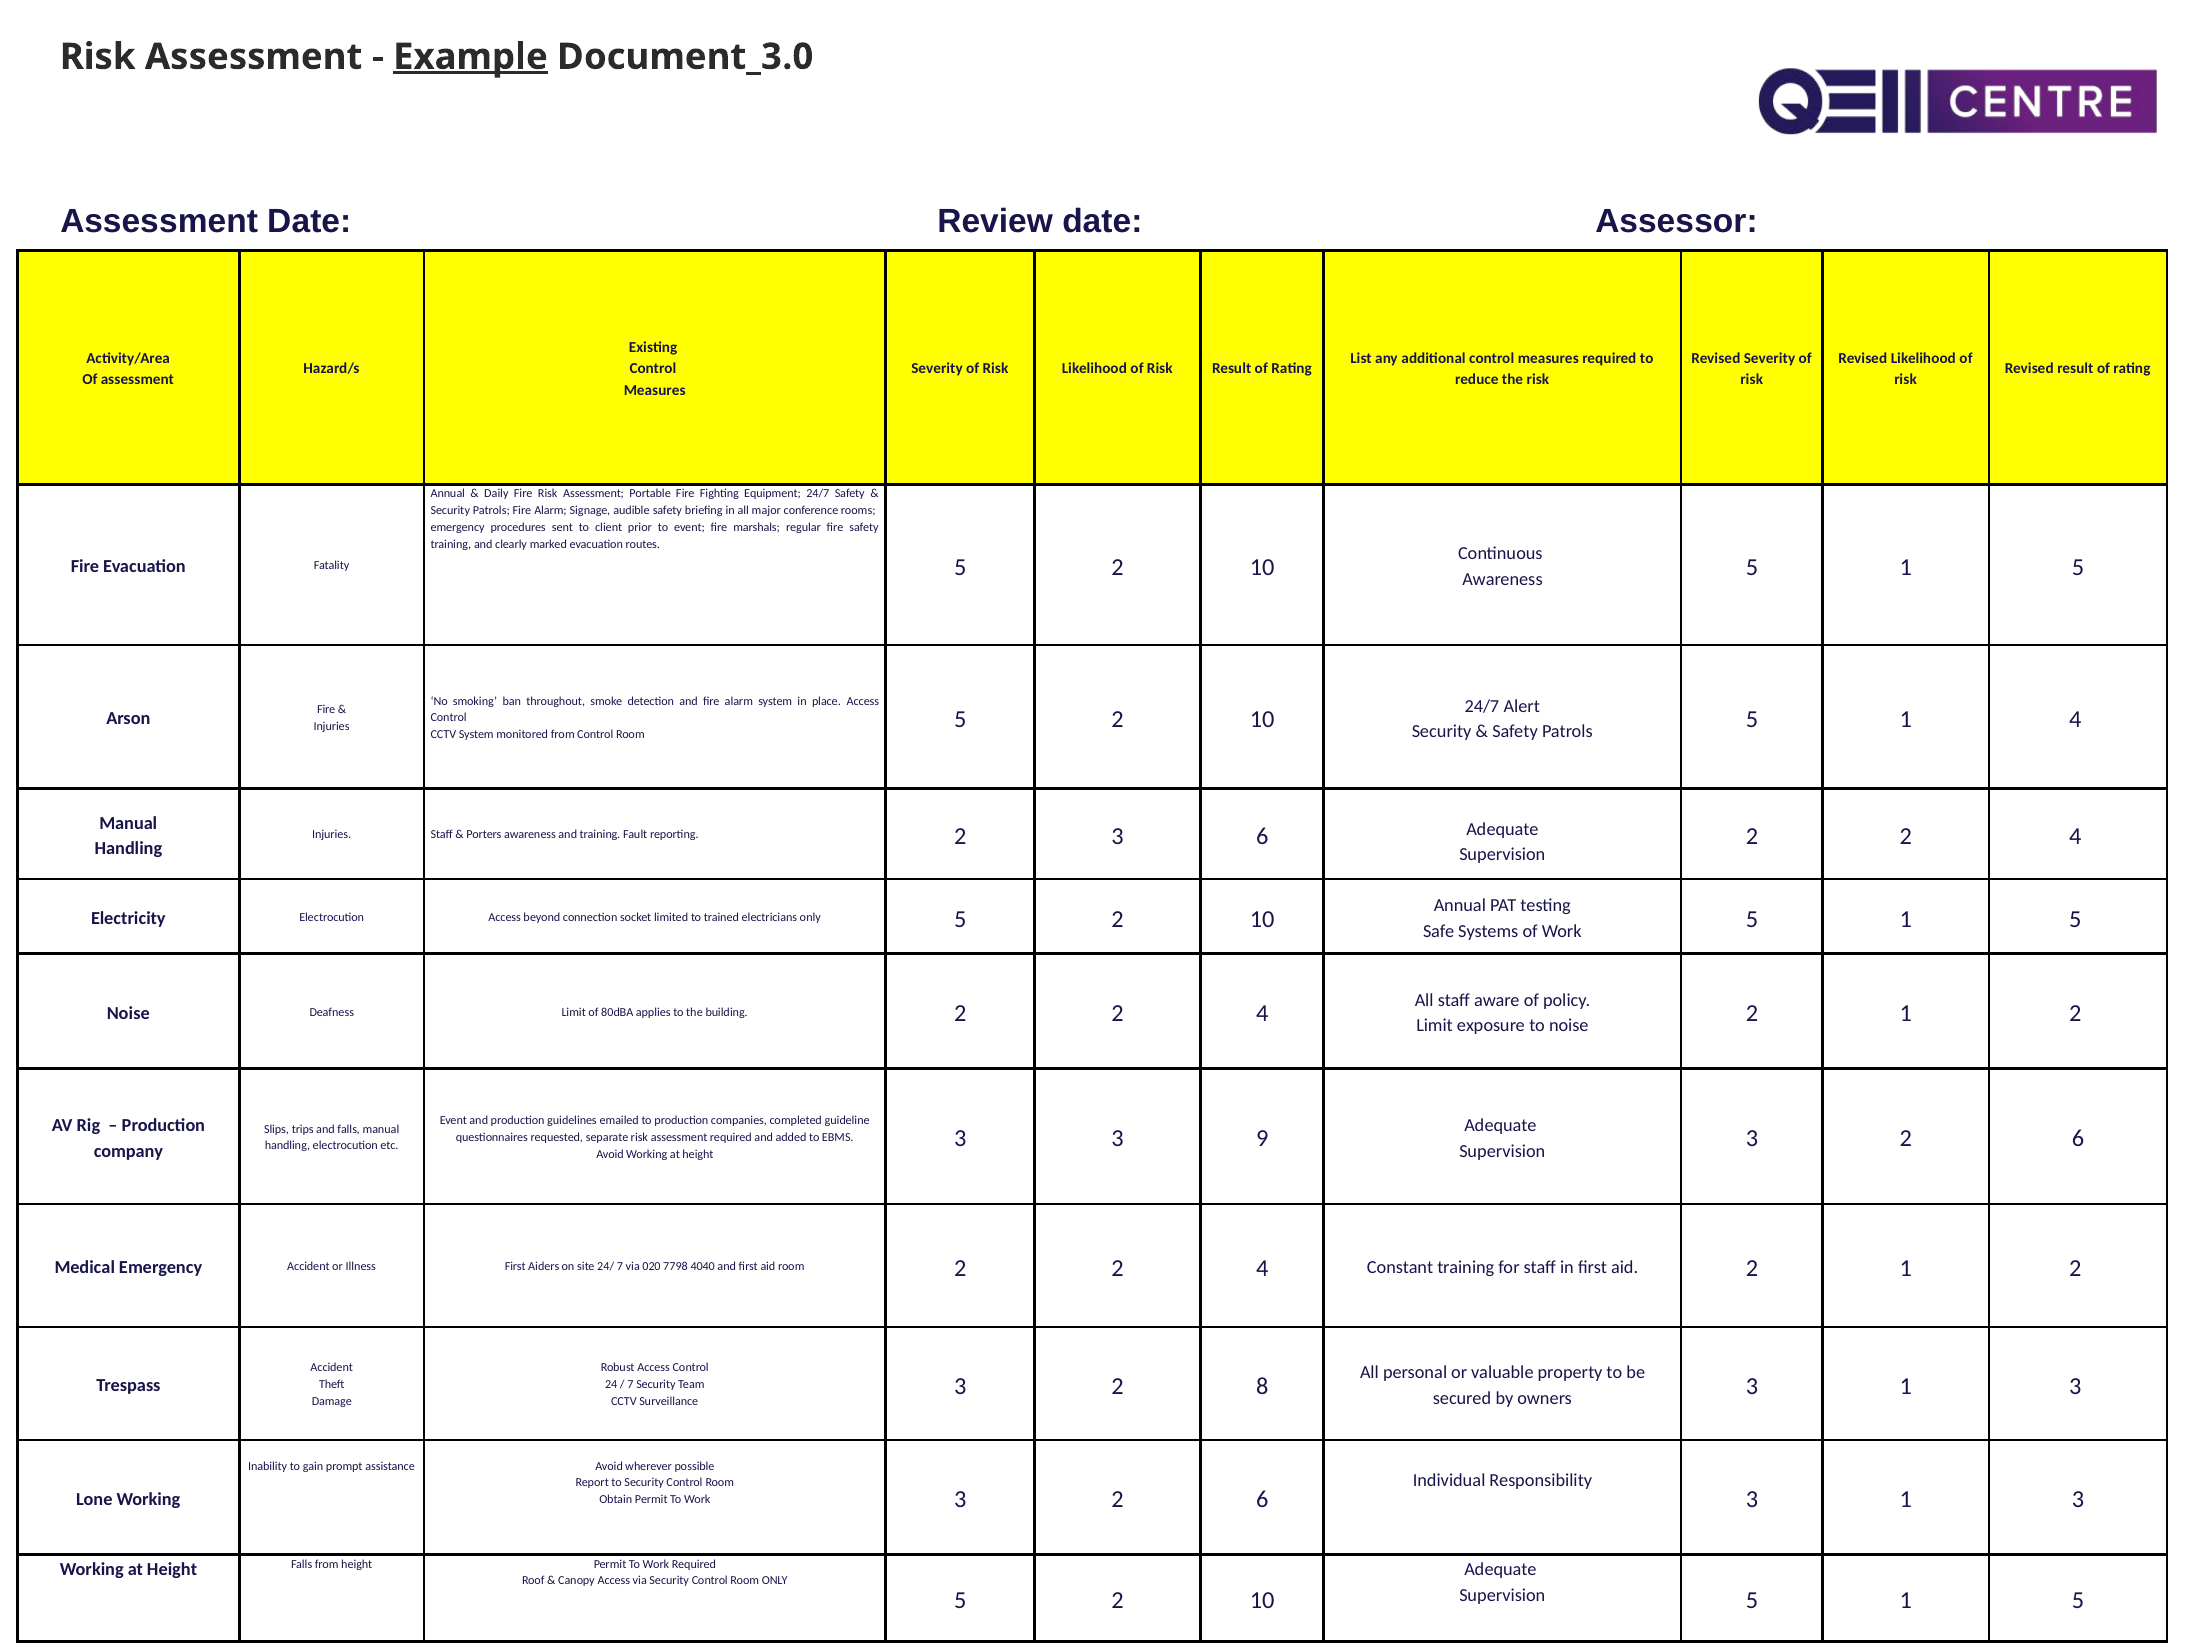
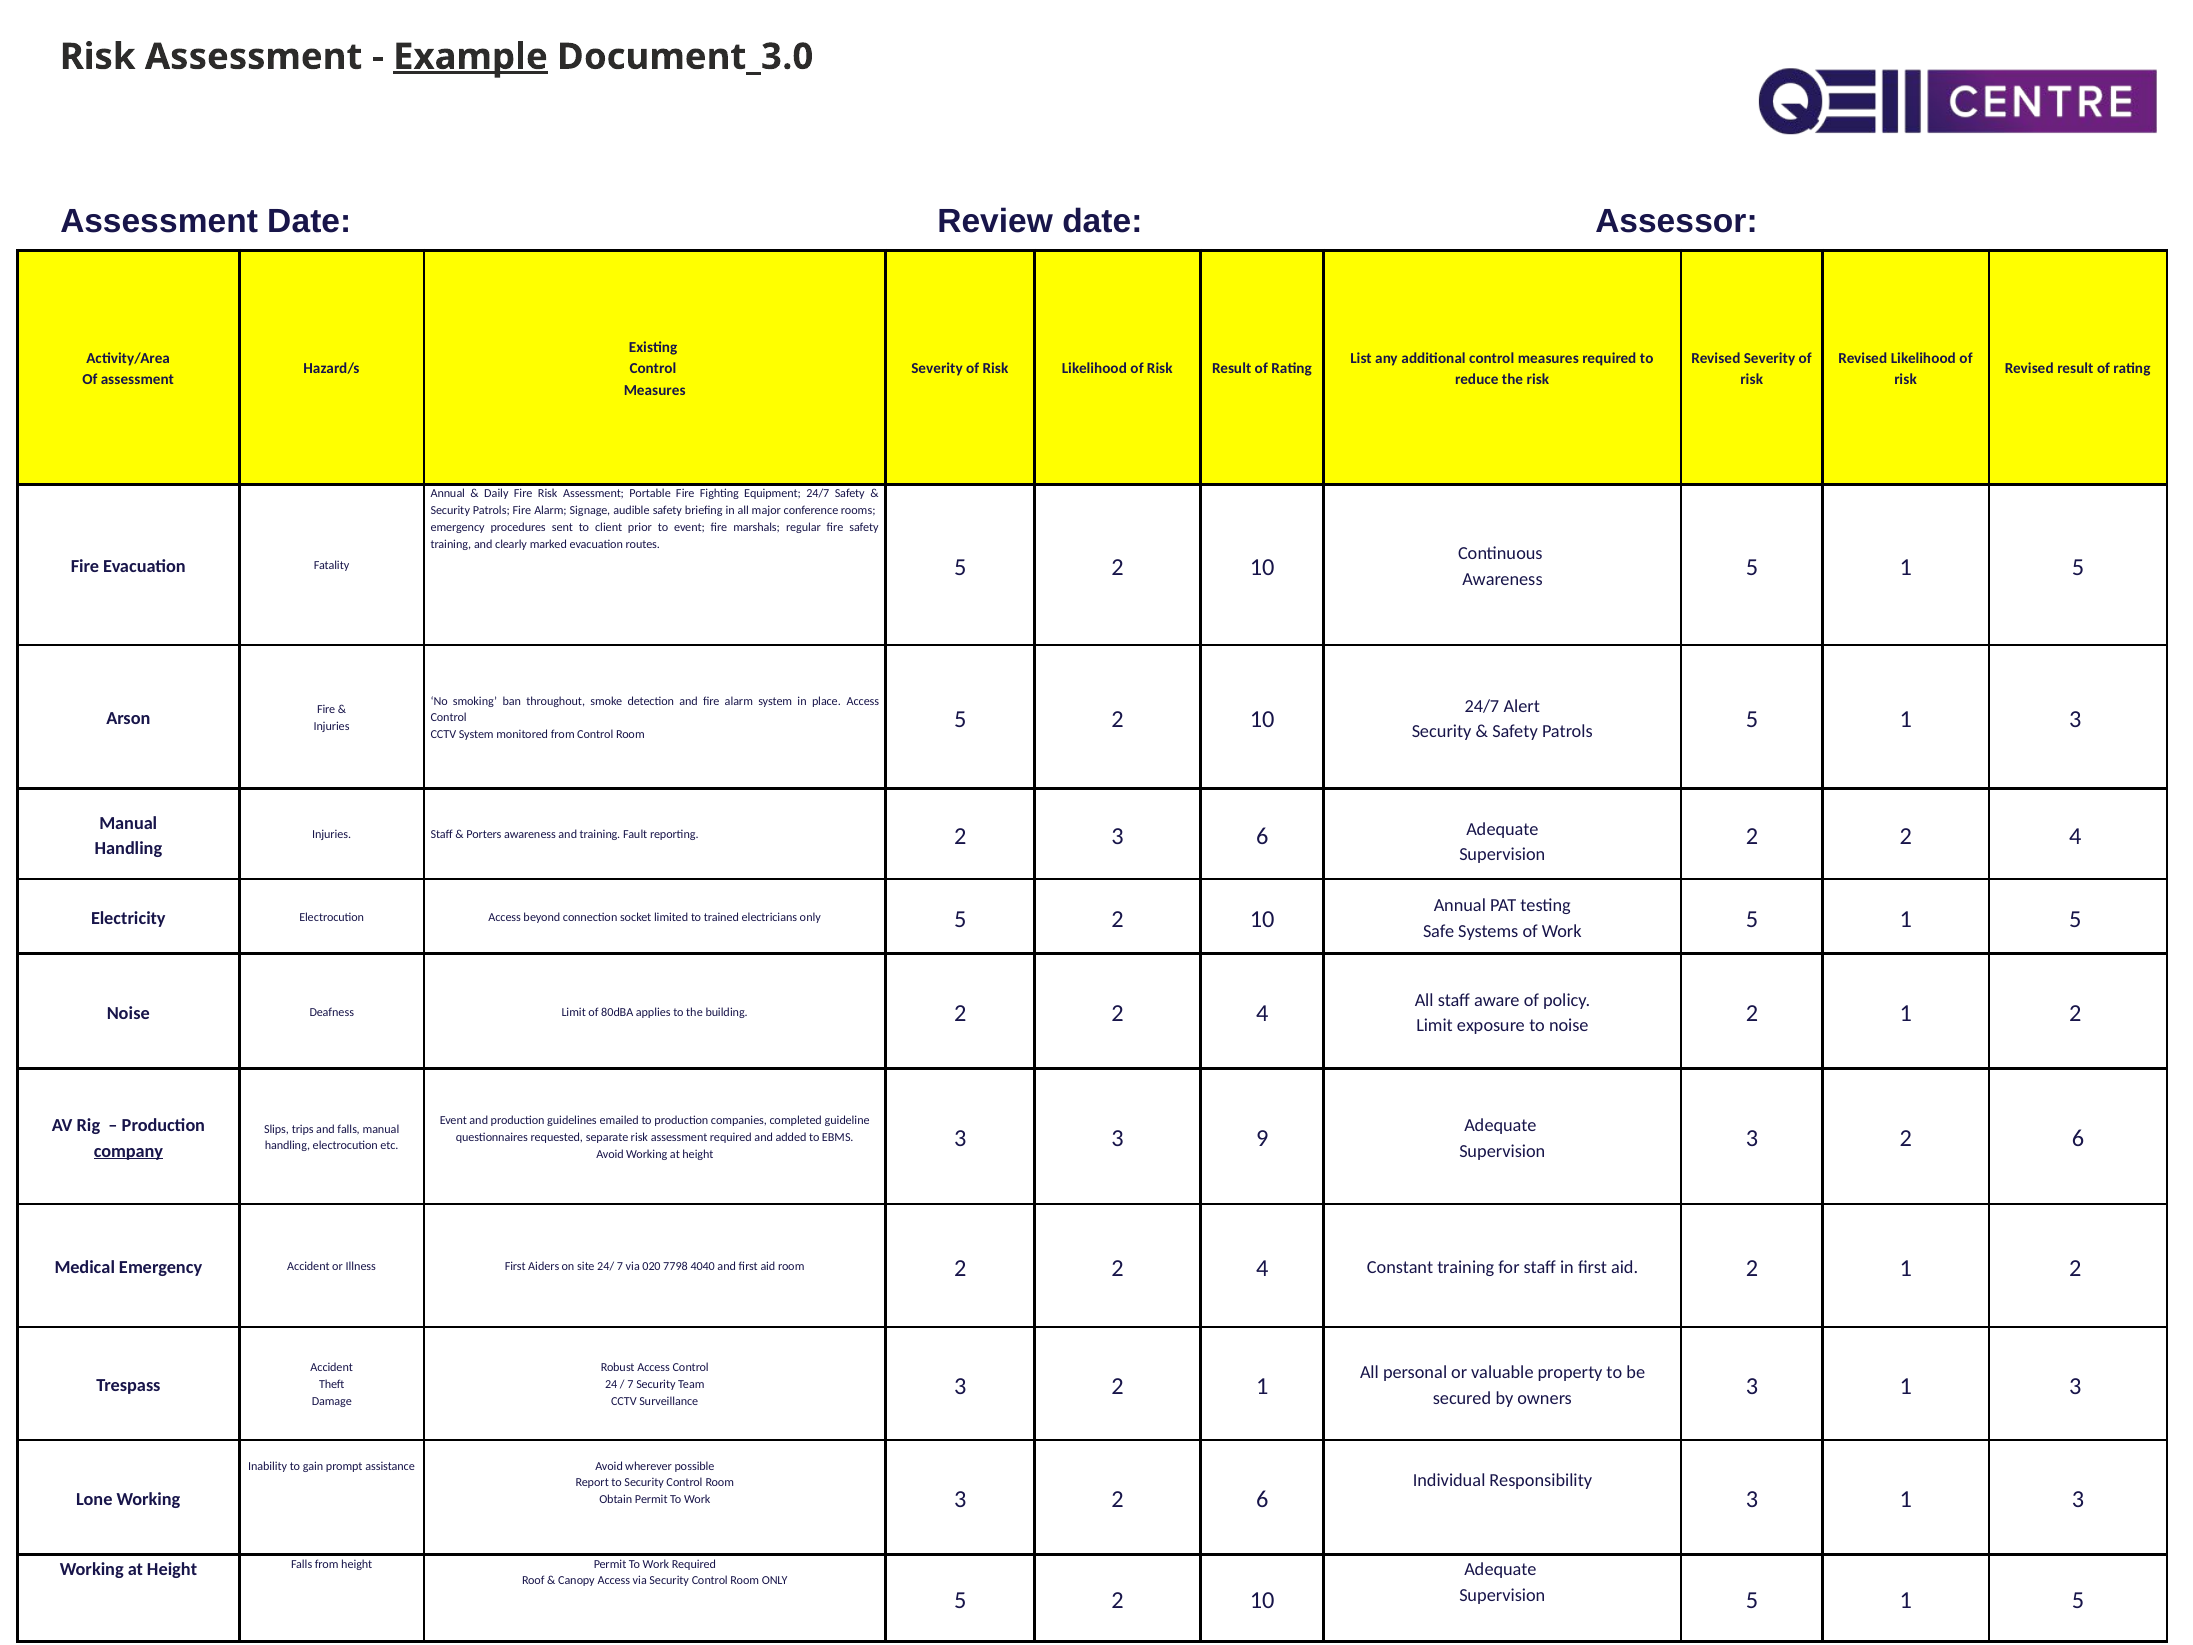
5 1 4: 4 -> 3 (2075, 719)
company underline: none -> present (128, 1151)
3 2 8: 8 -> 1 (1262, 1386)
